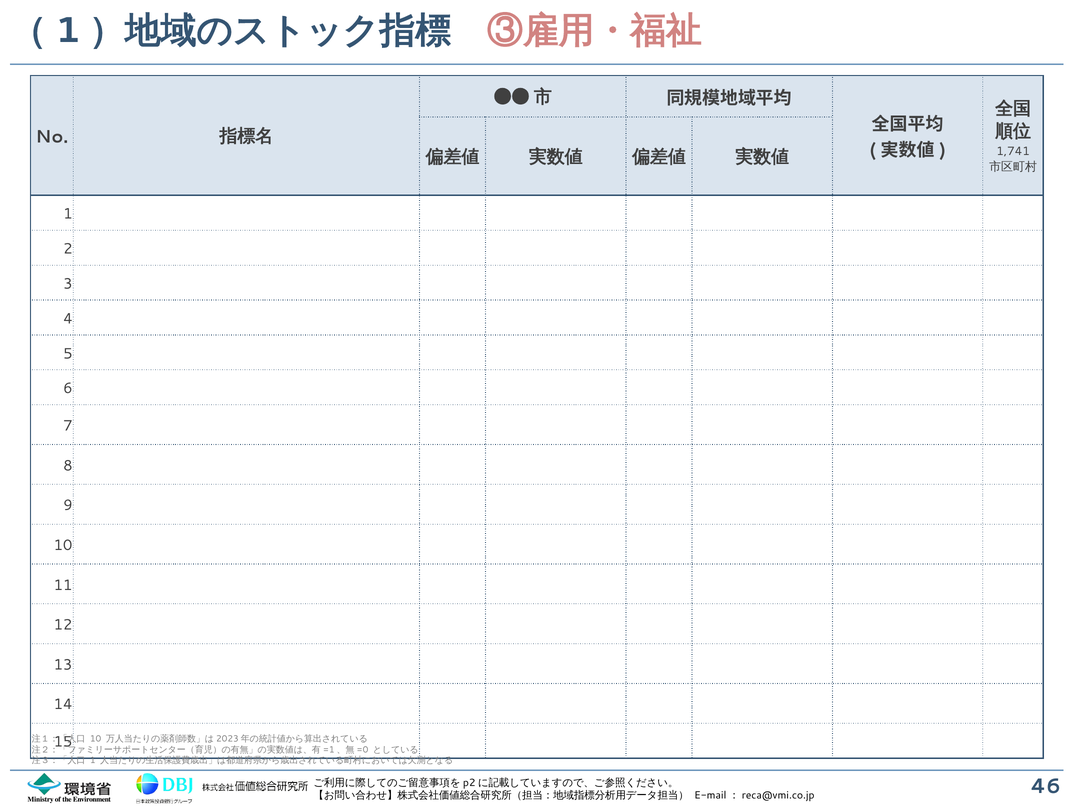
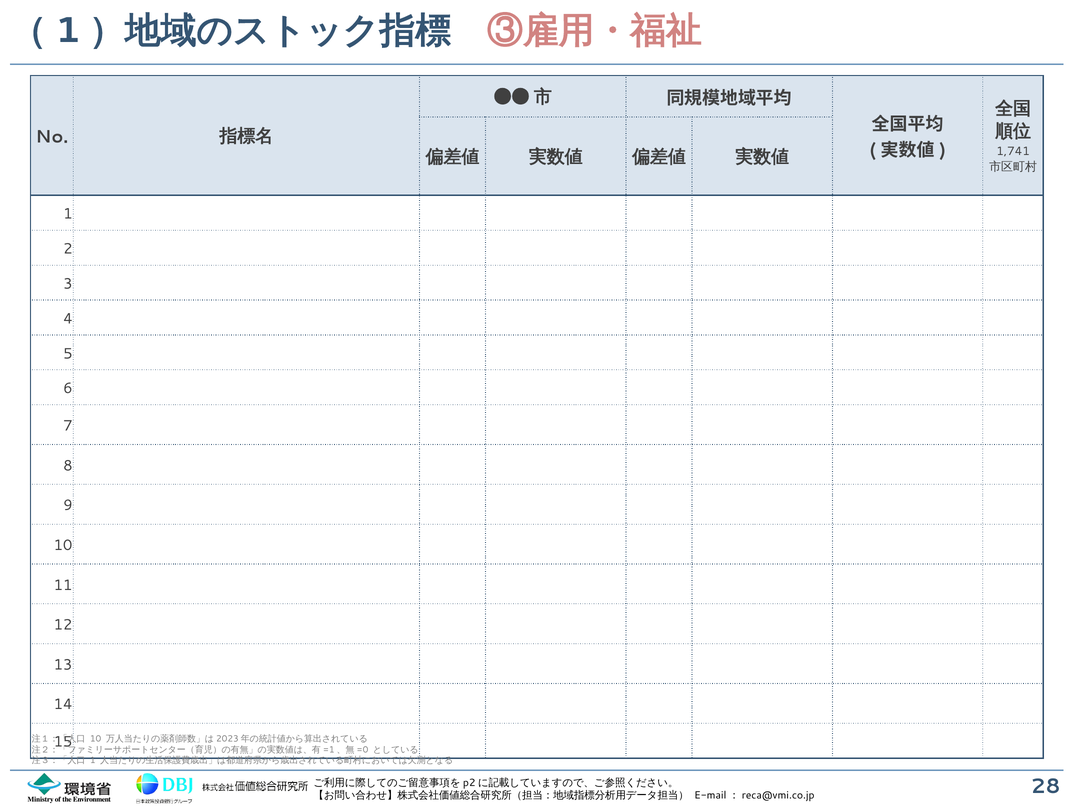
46: 46 -> 28 (1046, 786)
